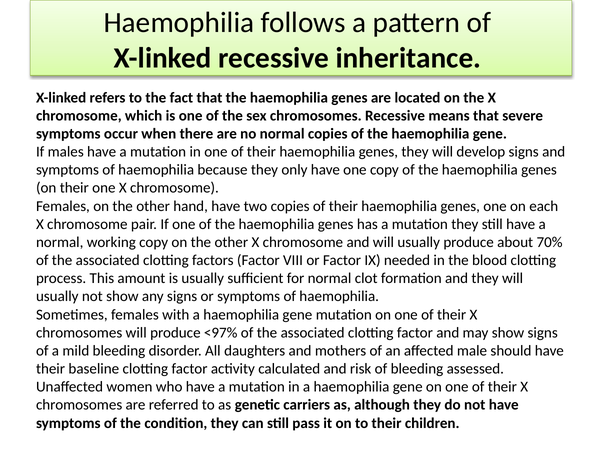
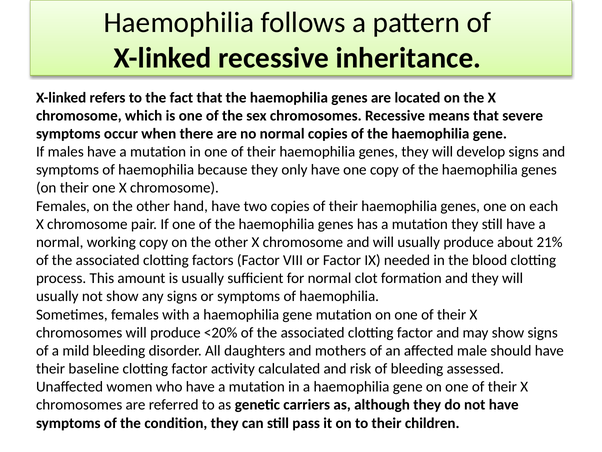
70%: 70% -> 21% (550, 242)
<97%: <97% -> <20% (221, 332)
